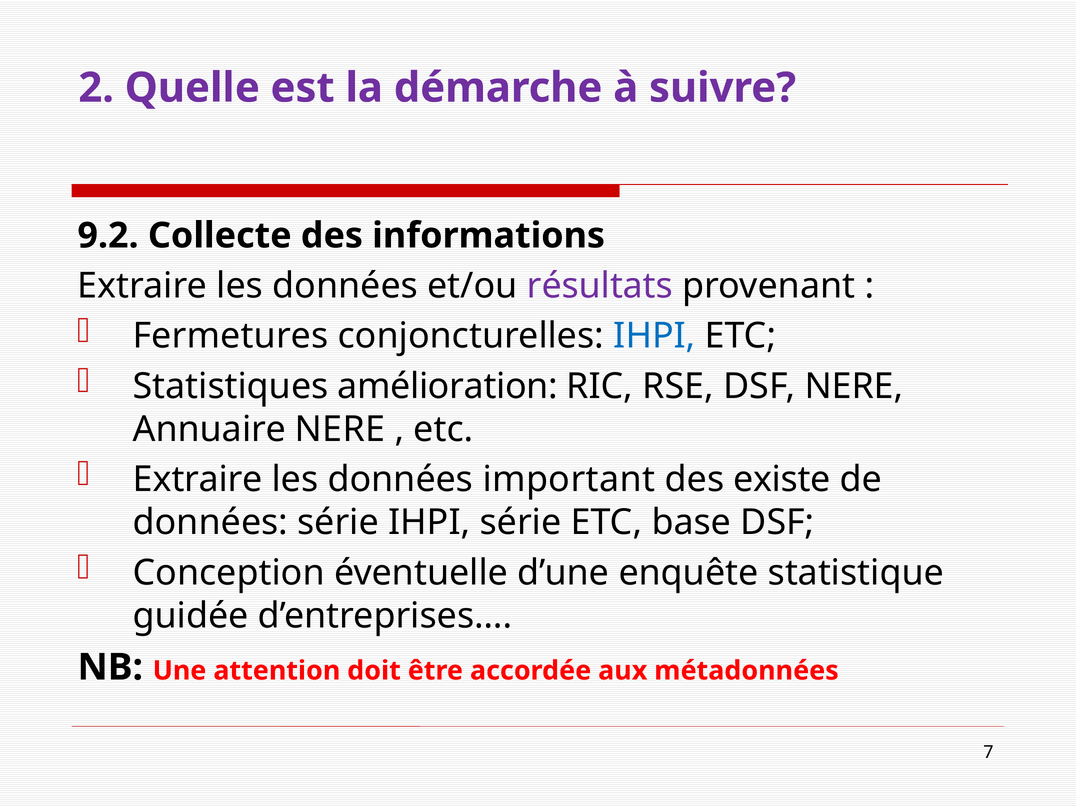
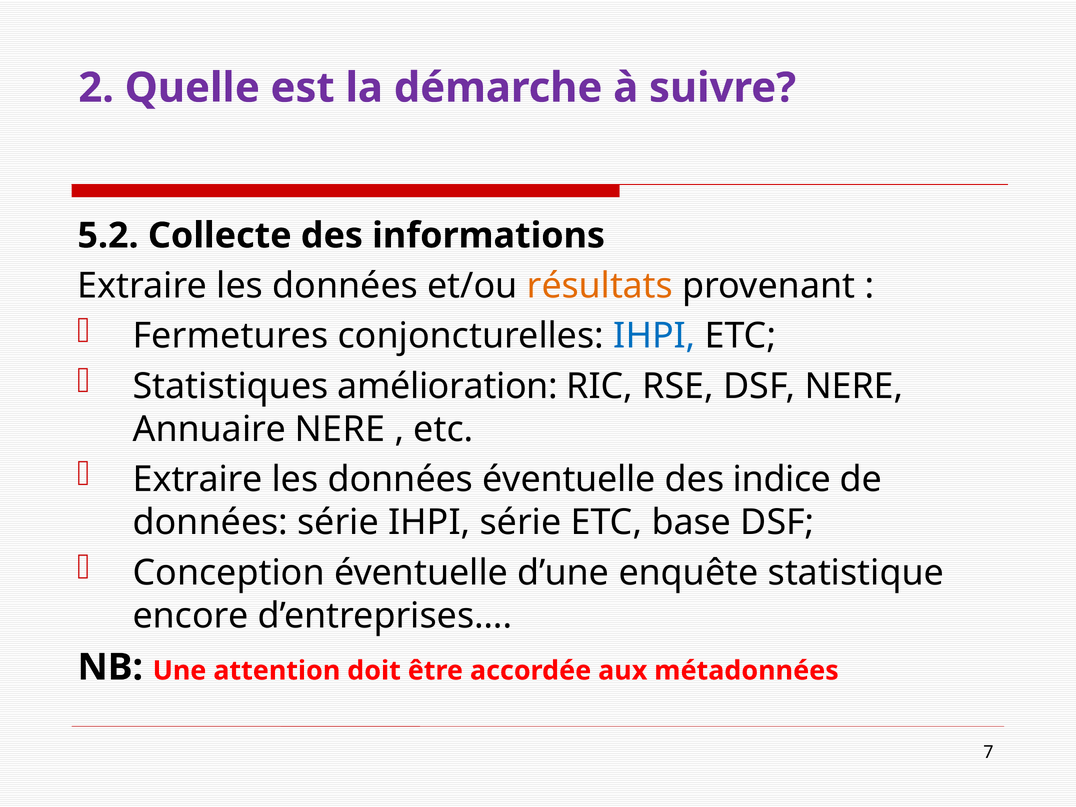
9.2: 9.2 -> 5.2 (108, 236)
résultats colour: purple -> orange (600, 286)
données important: important -> éventuelle (569, 479)
existe: existe -> indice (782, 479)
guidée: guidée -> encore (191, 616)
